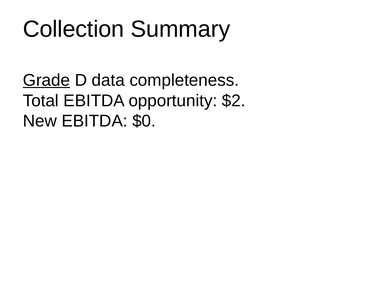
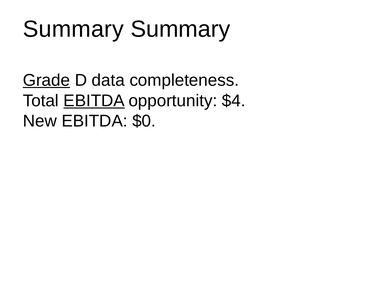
Collection: Collection -> Summary (73, 29)
EBITDA underline: none -> present (94, 100)
$2: $2 -> $4 (234, 100)
